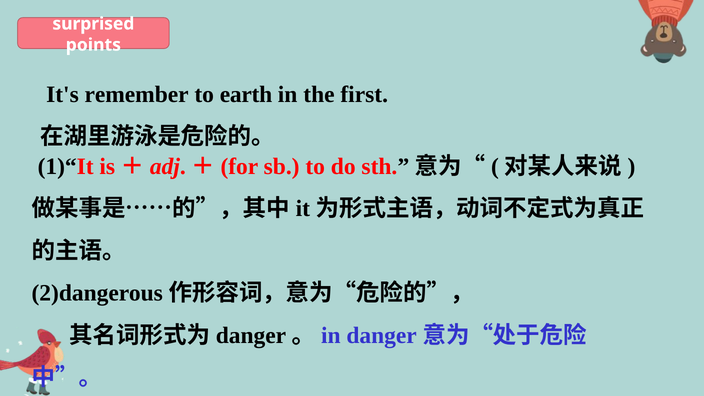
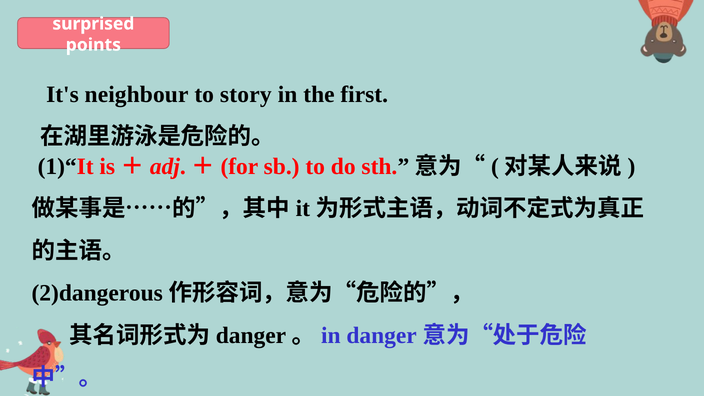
remember: remember -> neighbour (137, 94)
earth: earth -> story (246, 94)
